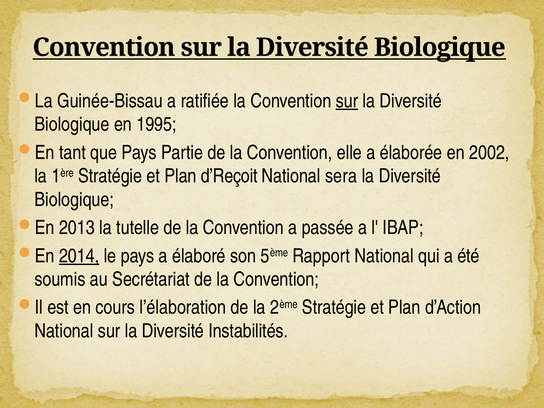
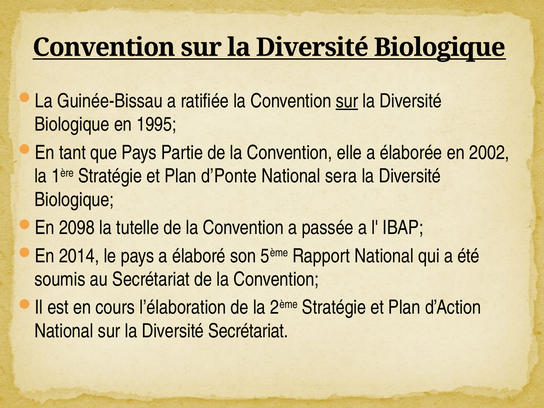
d’Reçoit: d’Reçoit -> d’Ponte (229, 176)
2013: 2013 -> 2098 (77, 228)
2014 underline: present -> none (79, 256)
Diversité Instabilités: Instabilités -> Secrétariat (248, 331)
